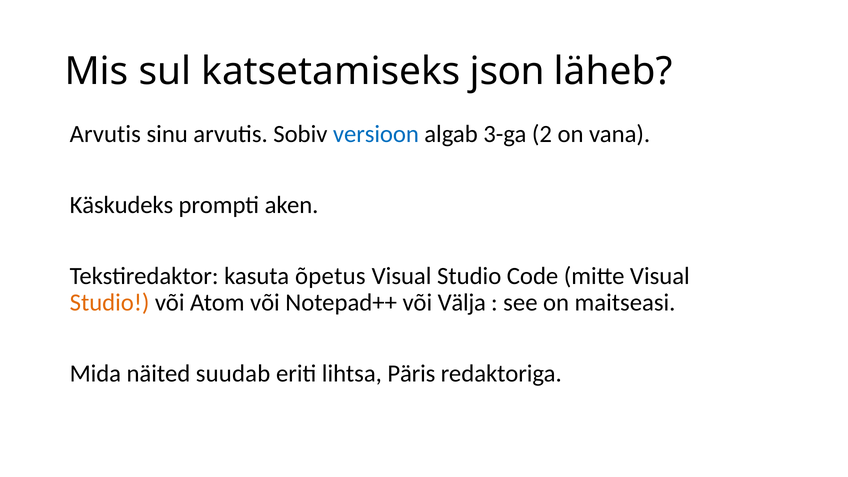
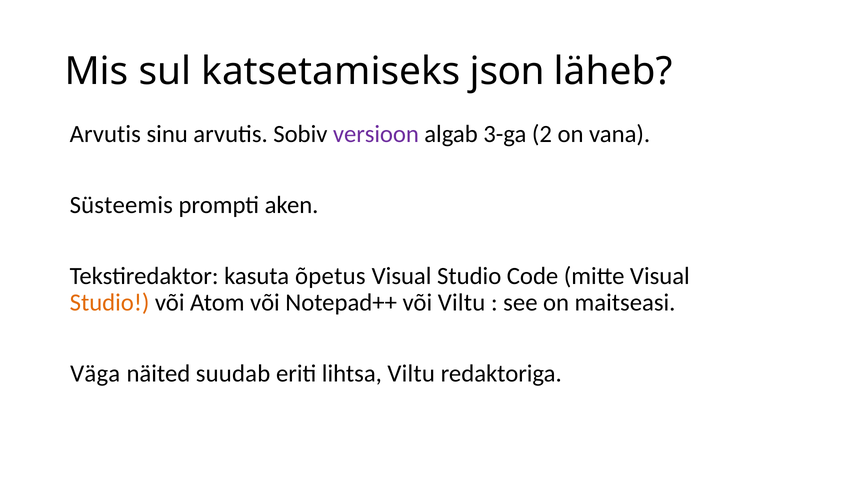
versioon colour: blue -> purple (376, 134)
Käskudeks: Käskudeks -> Süsteemis (121, 205)
või Välja: Välja -> Viltu (462, 303)
Mida: Mida -> Väga (95, 374)
lihtsa Päris: Päris -> Viltu (411, 374)
